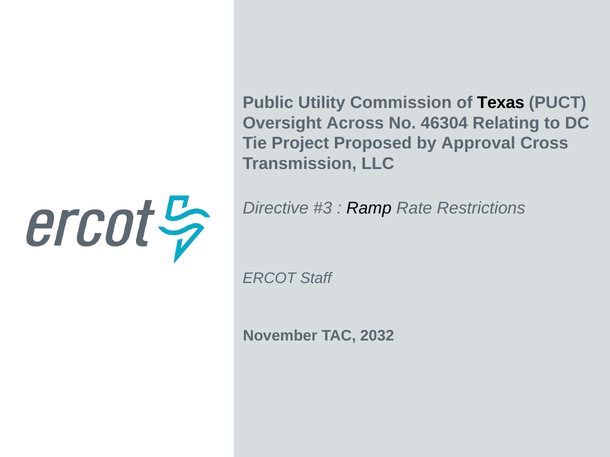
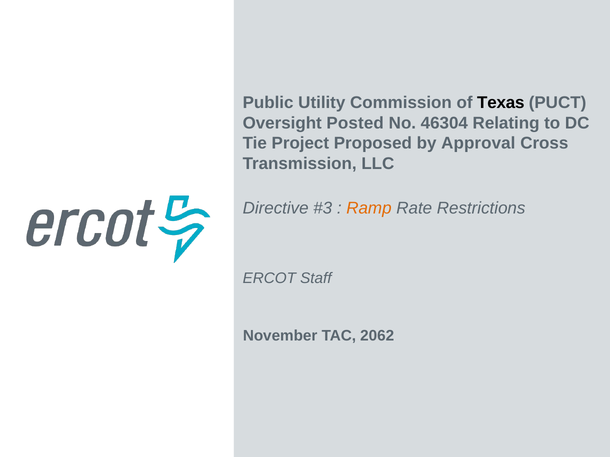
Across: Across -> Posted (355, 123)
Ramp colour: black -> orange (369, 209)
2032: 2032 -> 2062 (377, 336)
